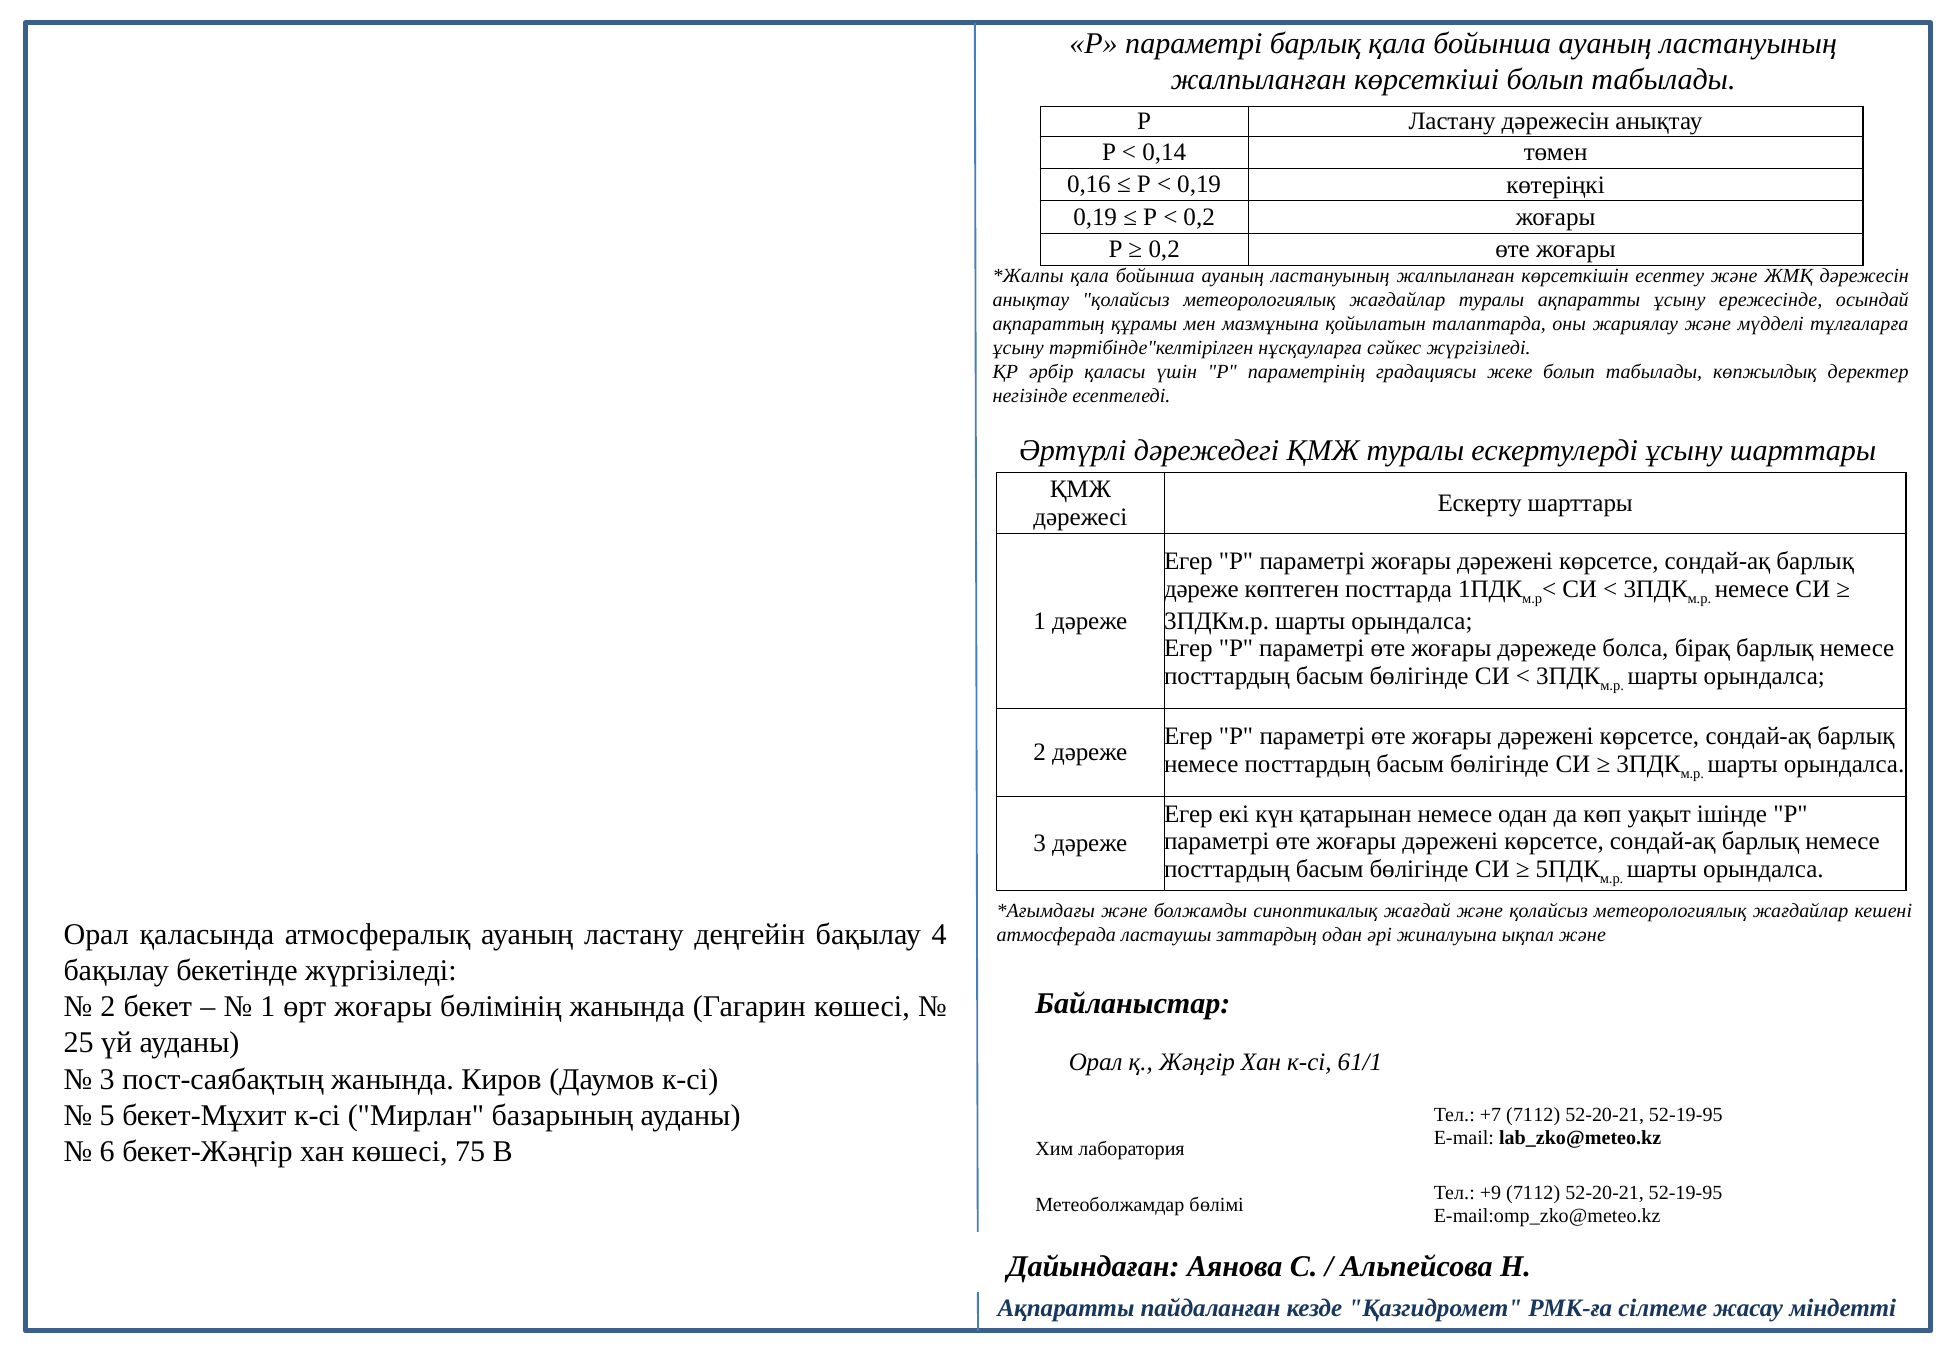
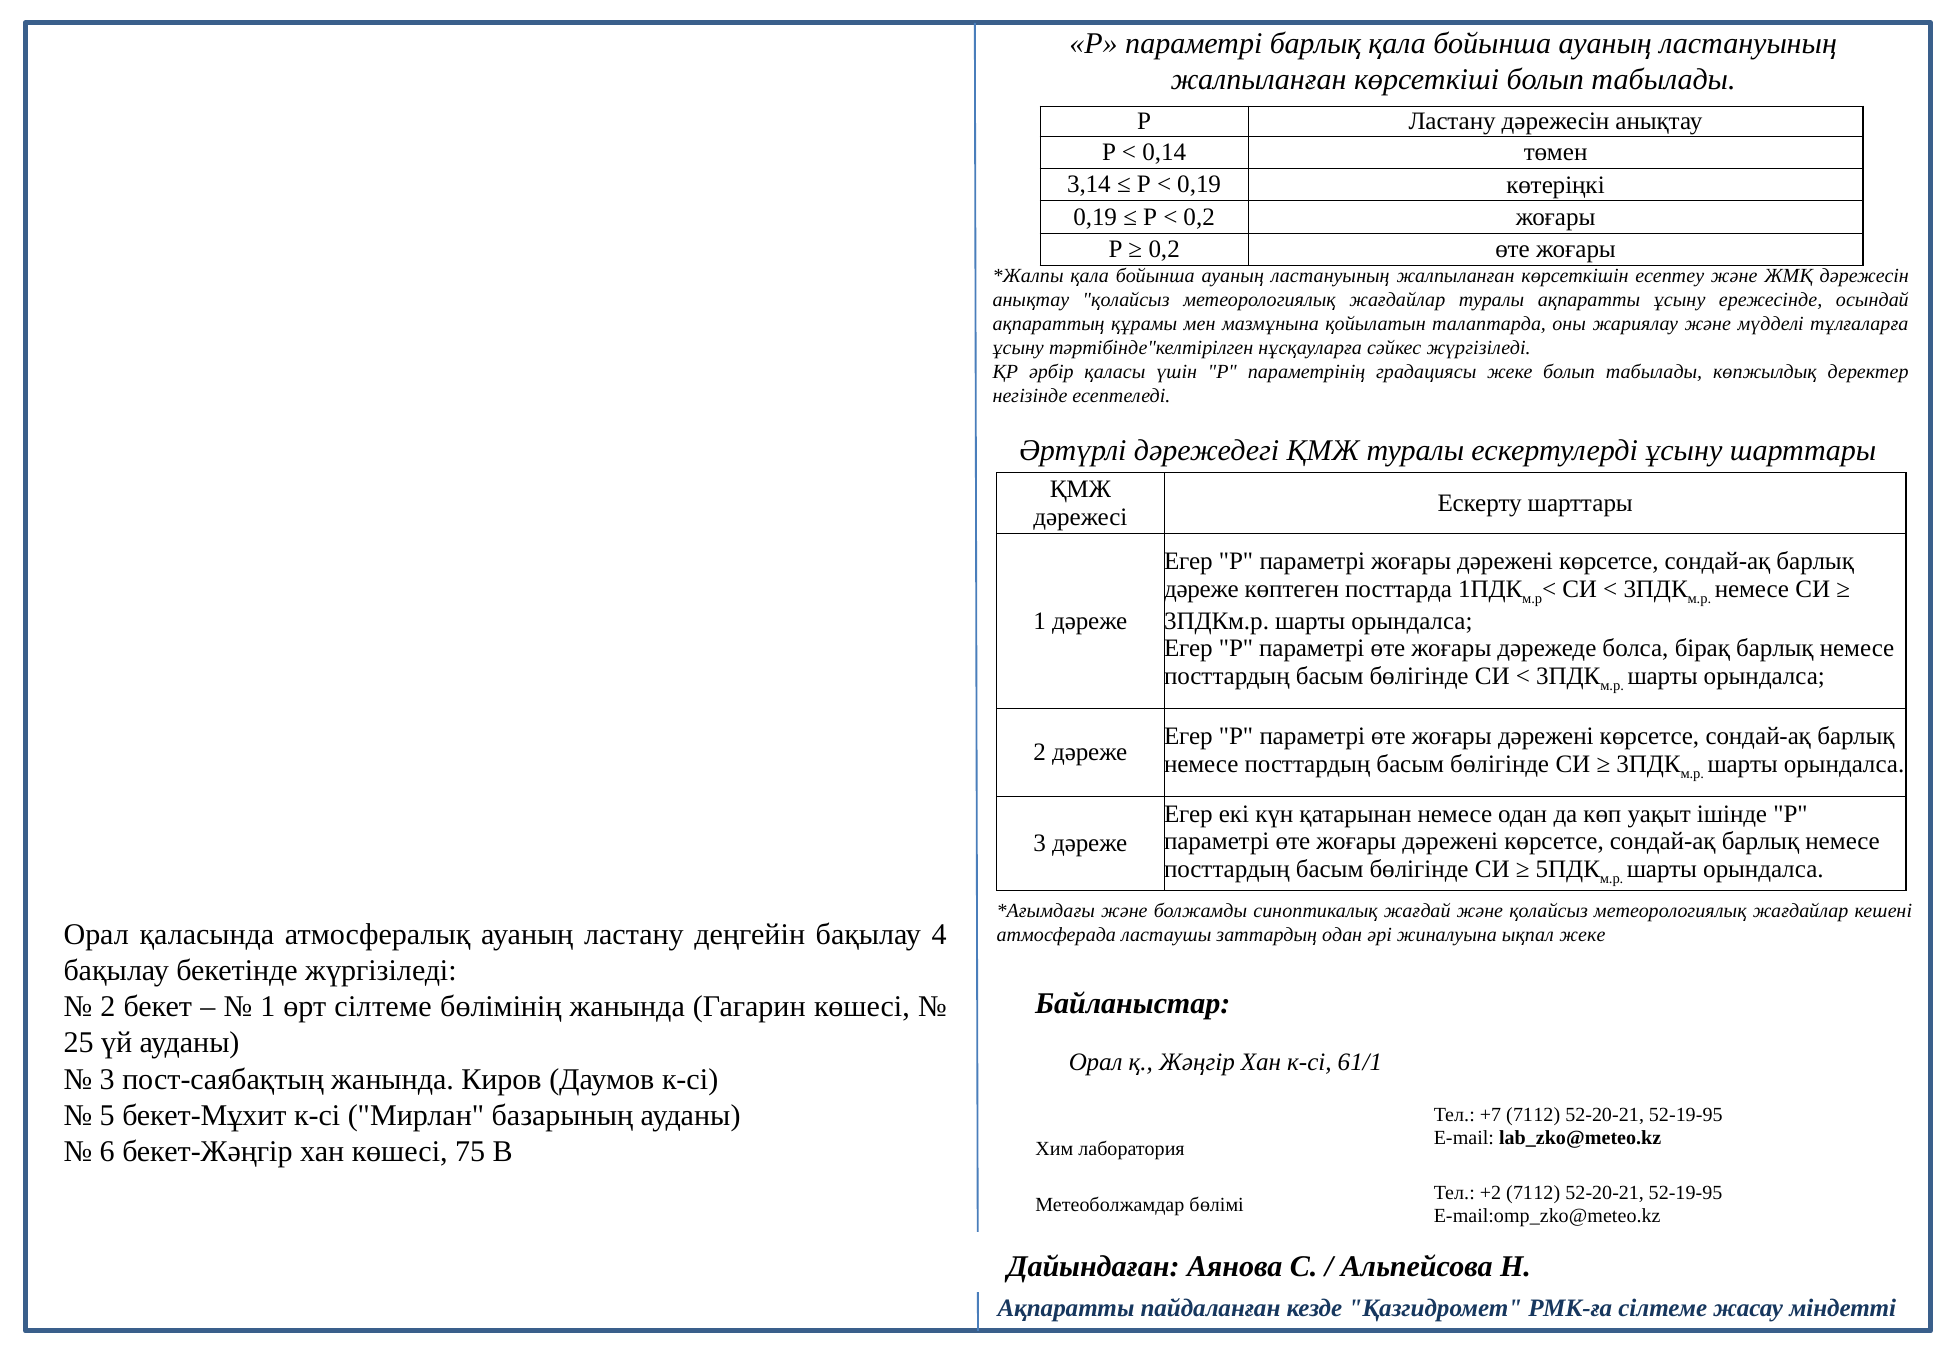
0,16: 0,16 -> 3,14 (1089, 185)
ықпал және: және -> жеке (1582, 935)
өрт жоғары: жоғары -> сілтеме (383, 1007)
+9: +9 -> +2 (1490, 1193)
